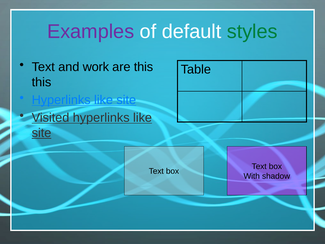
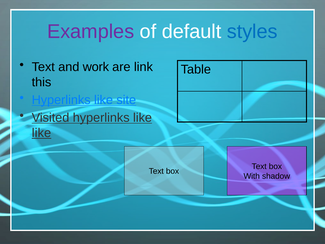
styles colour: green -> blue (252, 31)
are this: this -> link (143, 67)
site: site -> like (41, 133)
